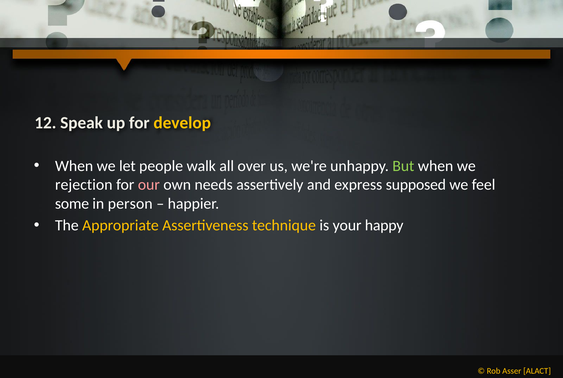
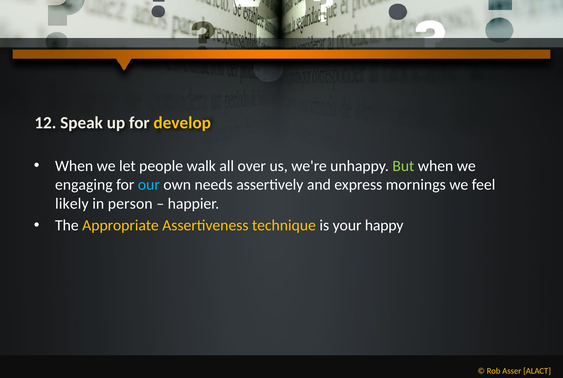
rejection: rejection -> engaging (84, 185)
our colour: pink -> light blue (149, 185)
supposed: supposed -> mornings (416, 185)
some: some -> likely (72, 204)
